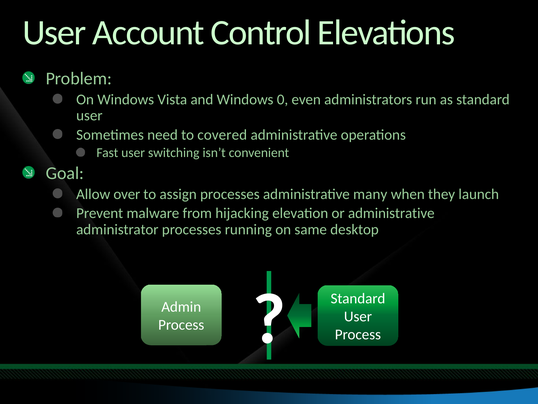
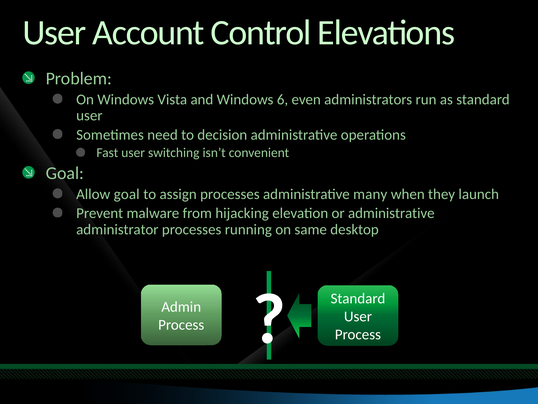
0: 0 -> 6 (283, 99)
covered: covered -> decision (222, 135)
Allow over: over -> goal (127, 194)
